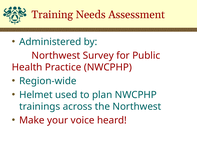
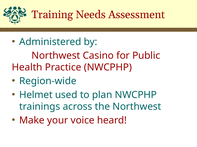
Survey: Survey -> Casino (98, 56)
